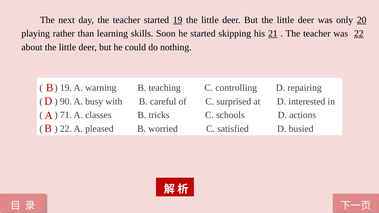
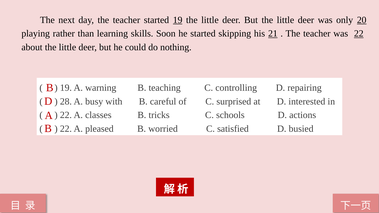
90: 90 -> 28 (66, 102)
71: 71 -> 22 (66, 115)
